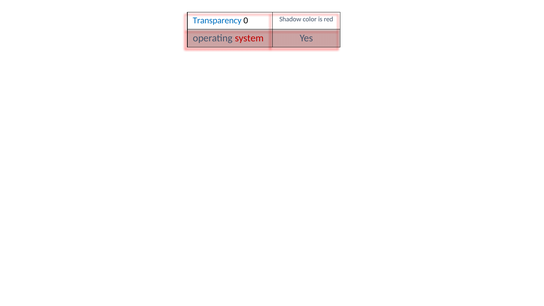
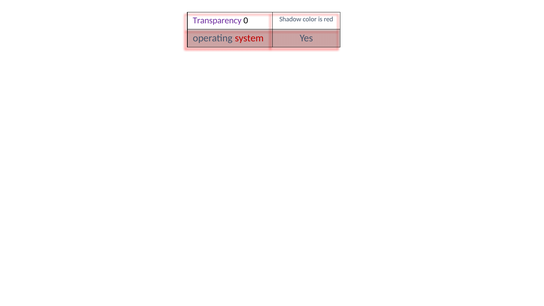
Transparency colour: blue -> purple (217, 21)
